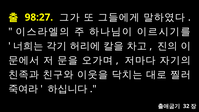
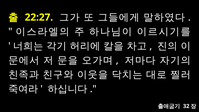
98:27: 98:27 -> 22:27 (39, 17)
